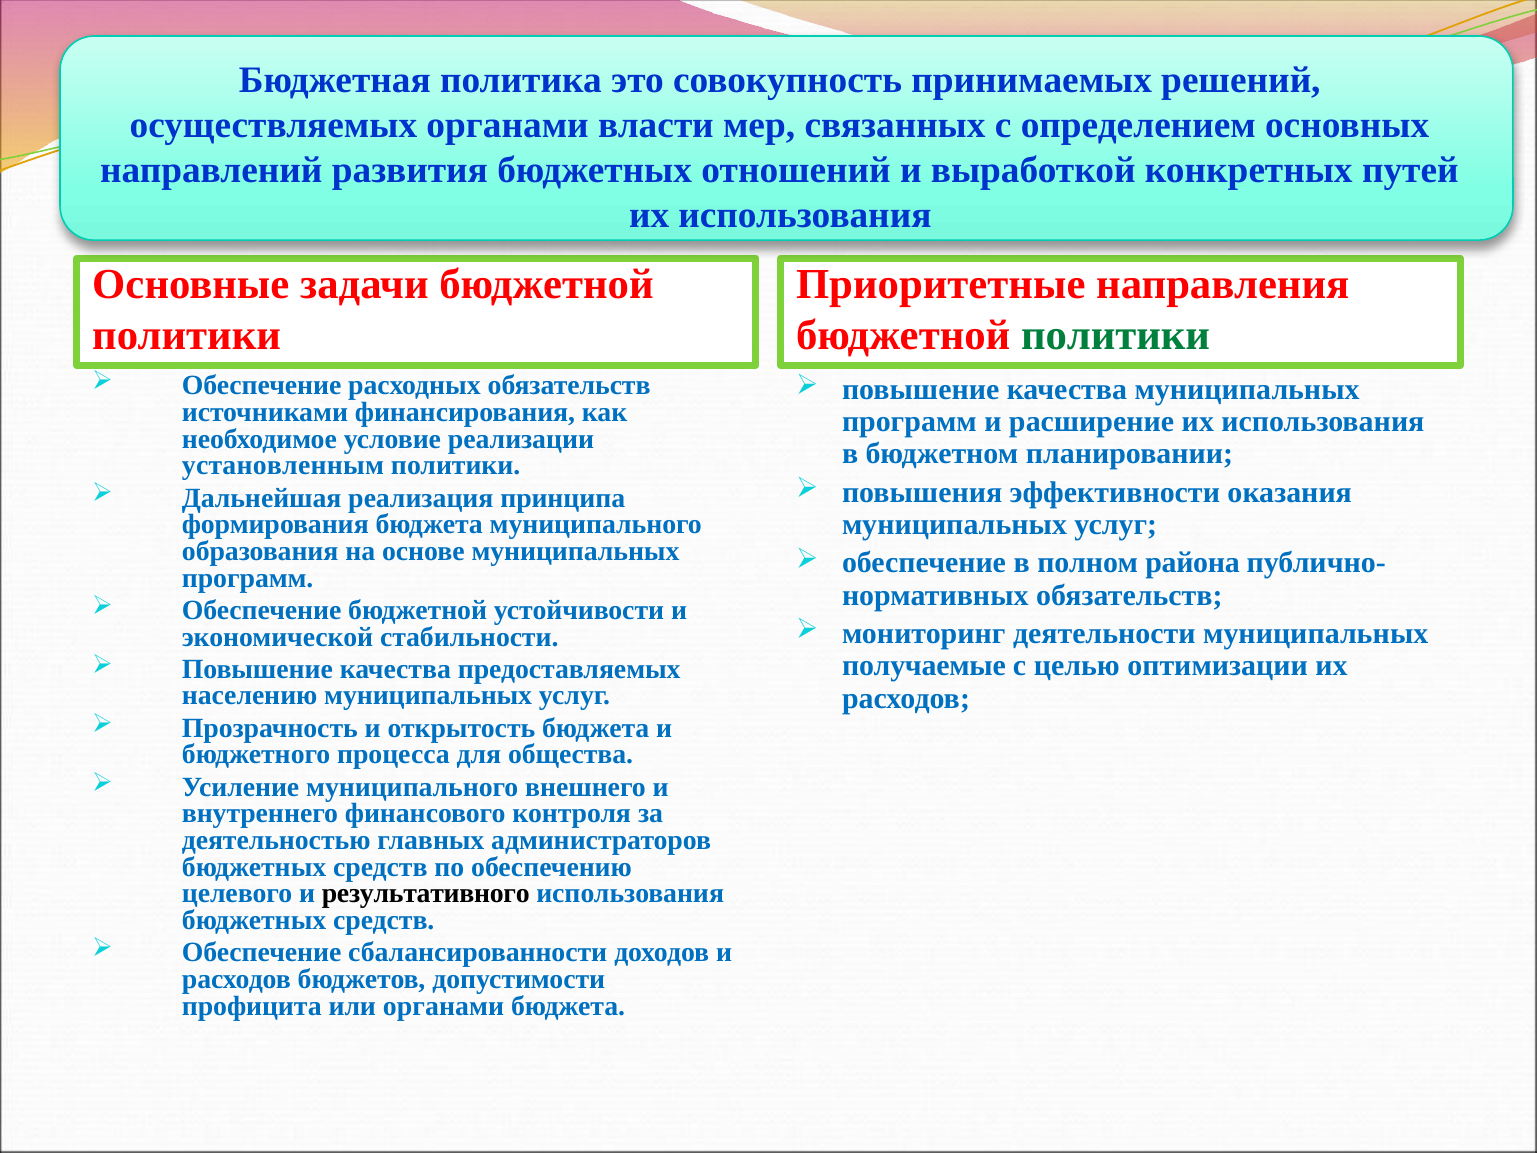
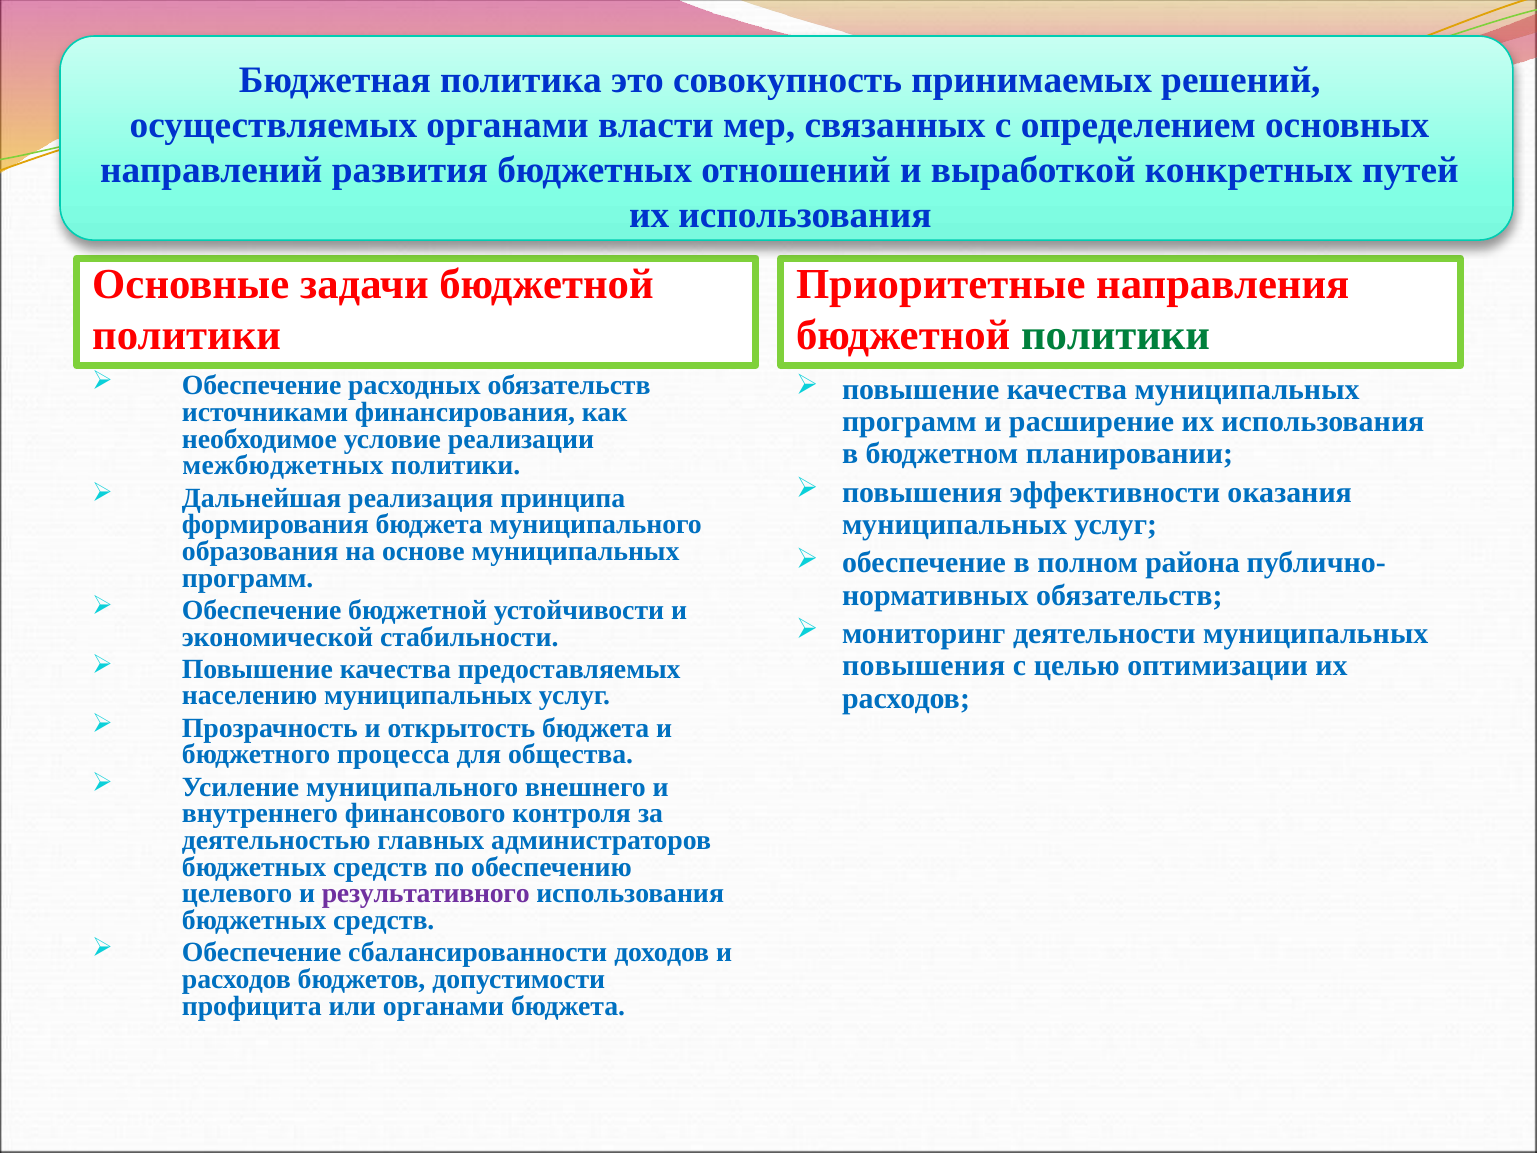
установленным: установленным -> межбюджетных (283, 465)
получаемые: получаемые -> повышения (924, 666)
результативного colour: black -> purple (426, 894)
